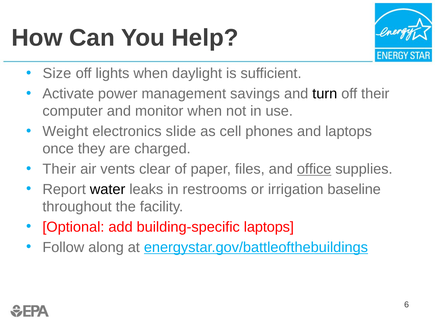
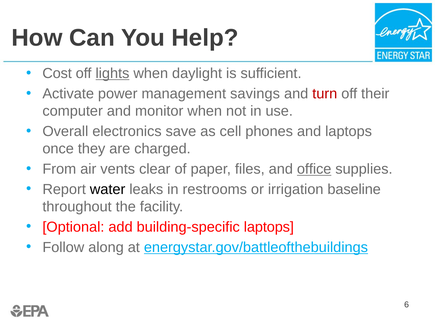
Size: Size -> Cost (57, 74)
lights underline: none -> present (112, 74)
turn colour: black -> red (325, 94)
Weight: Weight -> Overall (65, 132)
slide: slide -> save (181, 132)
Their: Their -> From (59, 169)
